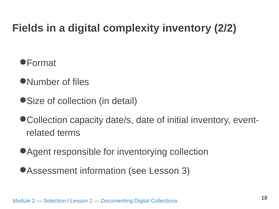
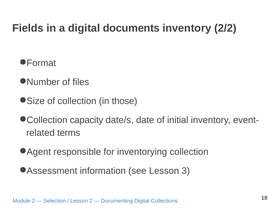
complexity: complexity -> documents (131, 28)
detail: detail -> those (125, 101)
